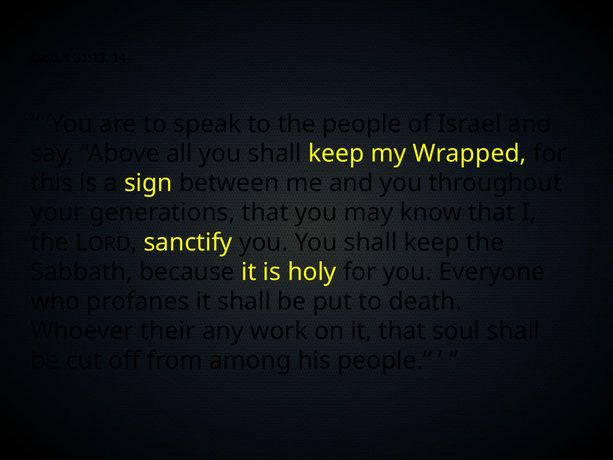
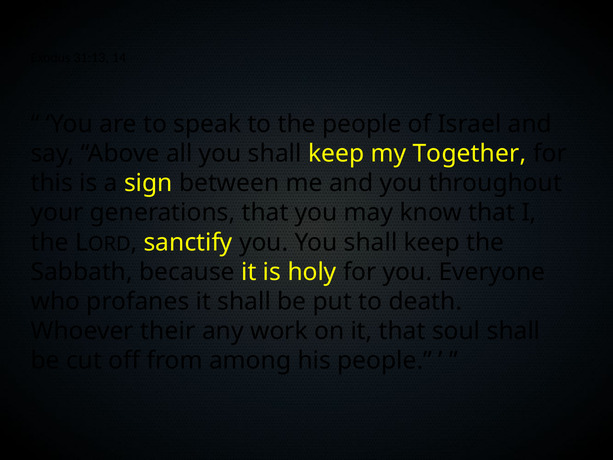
Wrapped: Wrapped -> Together (470, 154)
